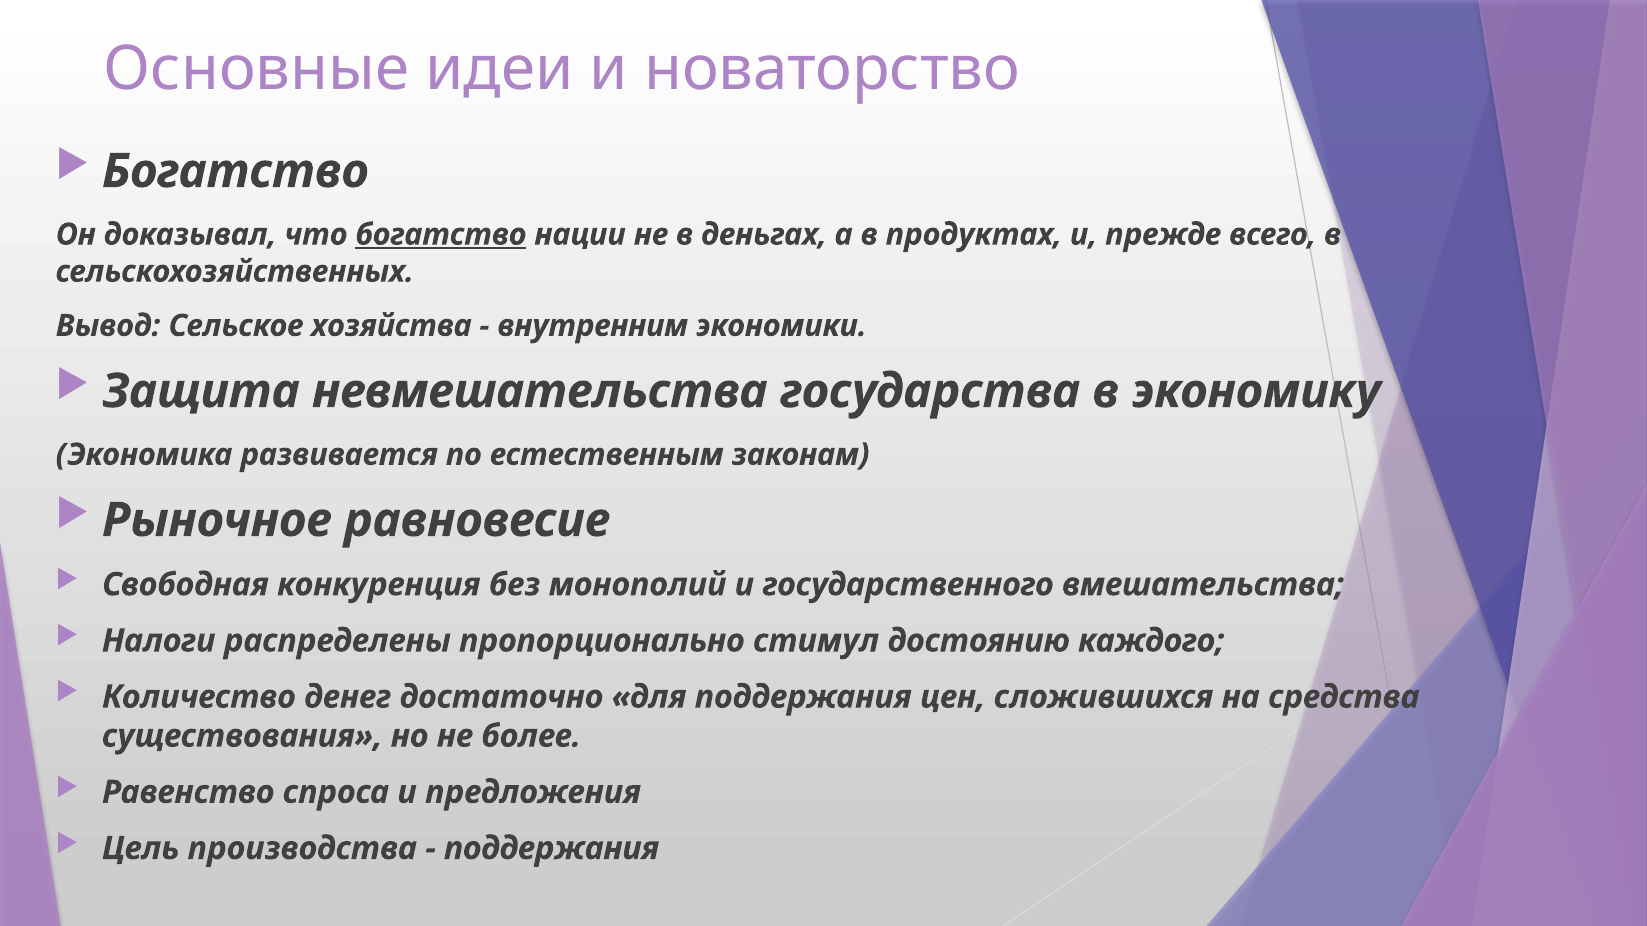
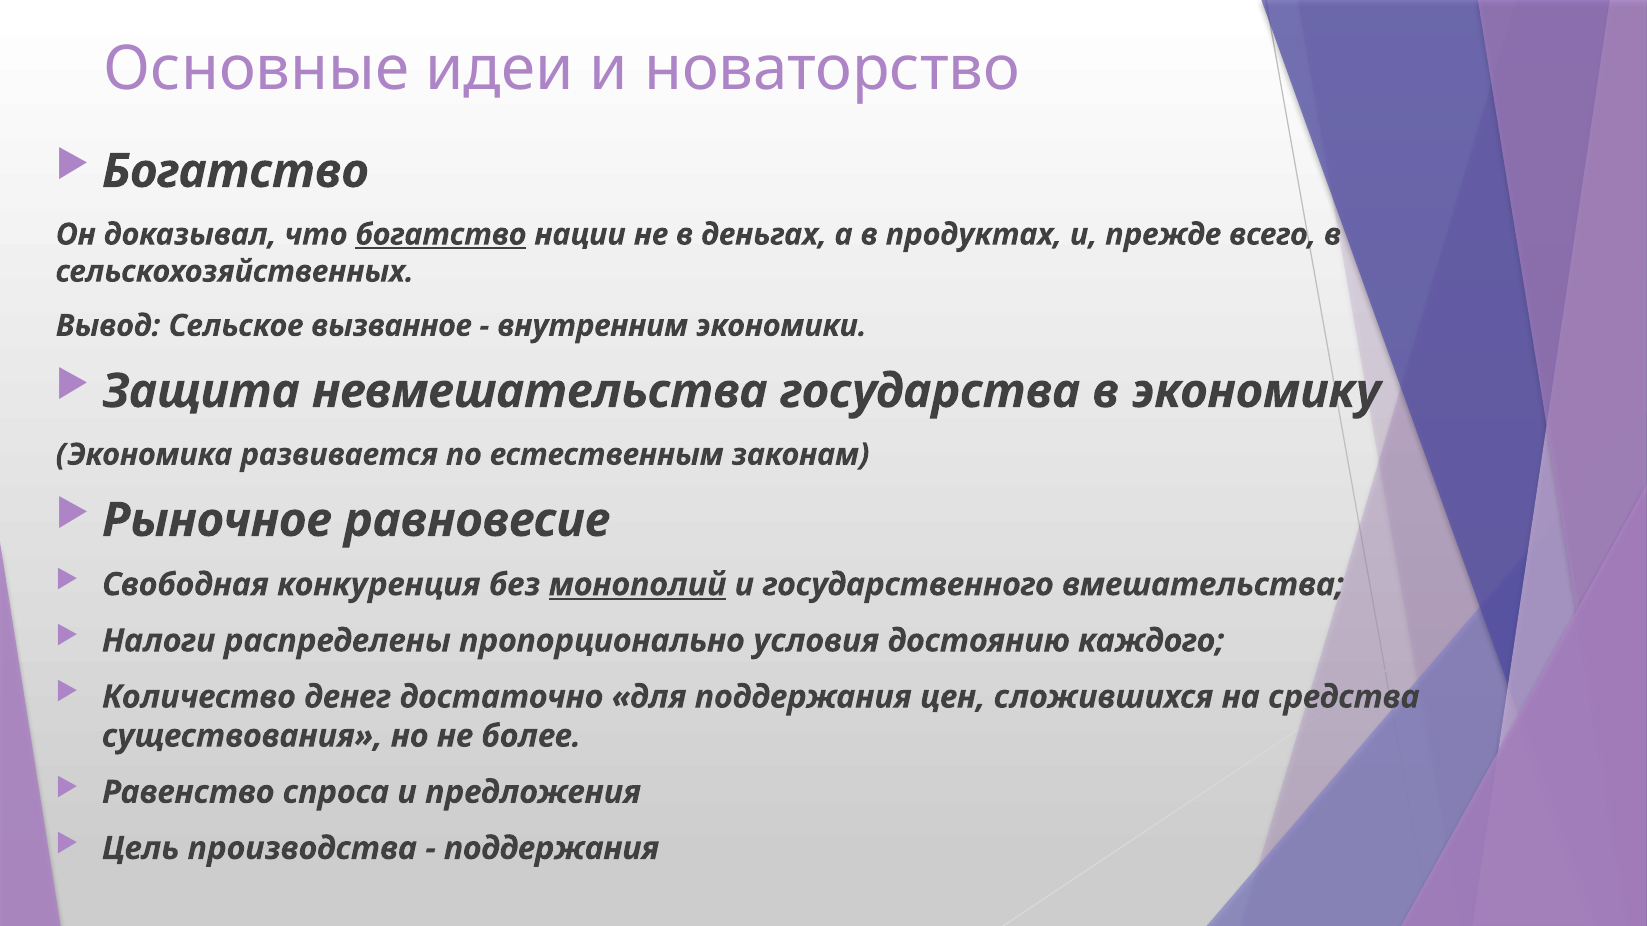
хозяйства: хозяйства -> вызванное (391, 326)
монополий underline: none -> present (638, 585)
стимул: стимул -> условия (816, 641)
